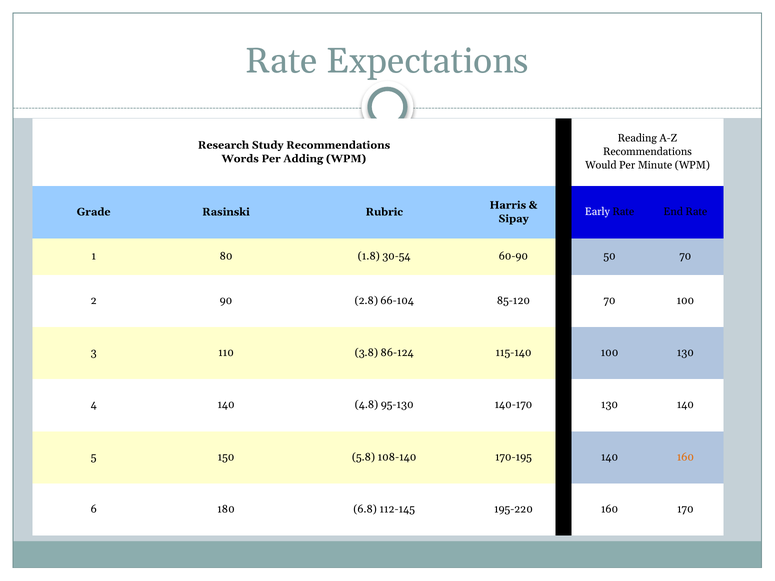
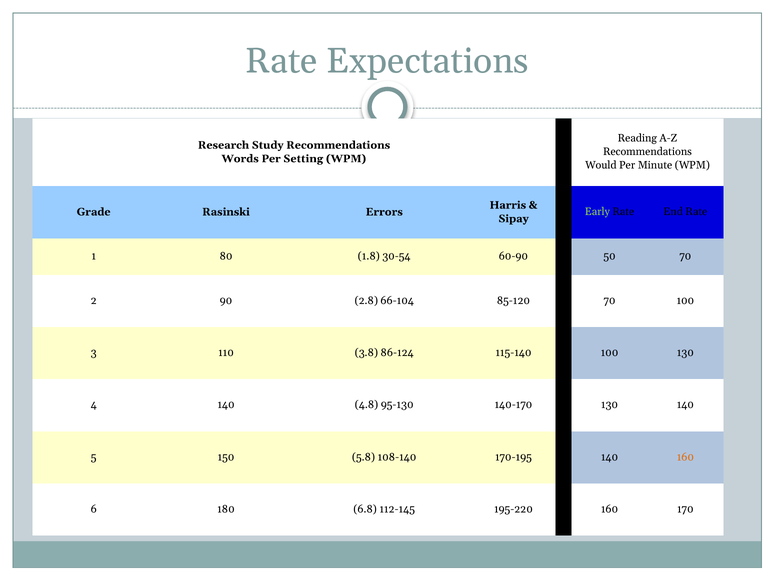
Adding: Adding -> Setting (303, 159)
Rubric: Rubric -> Errors (384, 212)
Early colour: white -> light green (597, 212)
